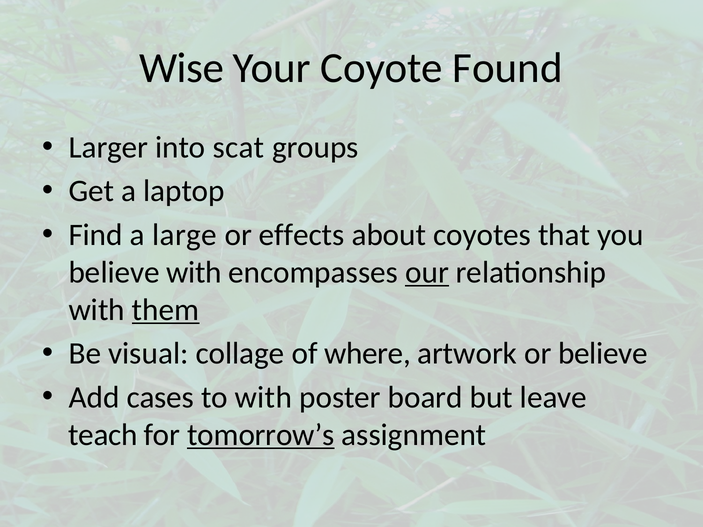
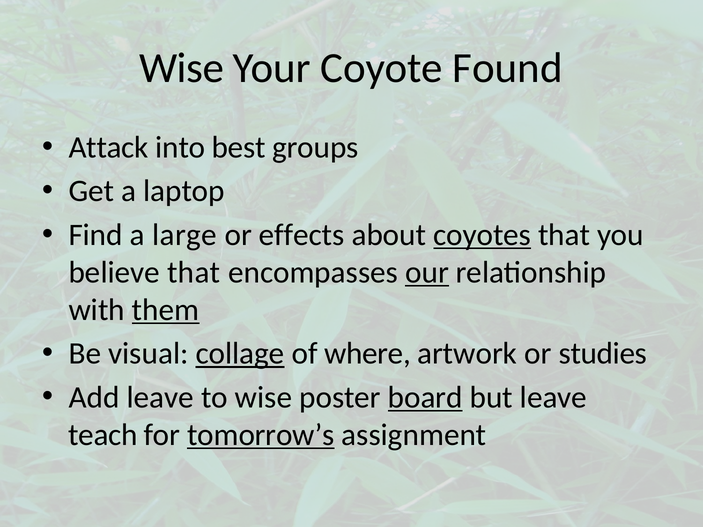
Larger: Larger -> Attack (109, 147)
scat: scat -> best (239, 147)
coyotes underline: none -> present (482, 235)
believe with: with -> that (194, 272)
collage underline: none -> present (240, 354)
or believe: believe -> studies (603, 354)
Add cases: cases -> leave (160, 398)
to with: with -> wise (263, 398)
board underline: none -> present (425, 398)
